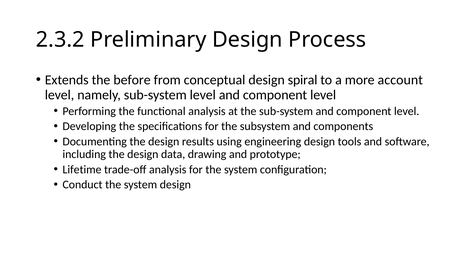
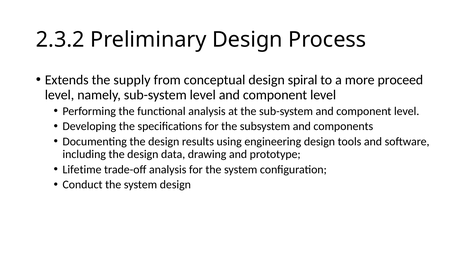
before: before -> supply (132, 80)
account: account -> proceed (400, 80)
